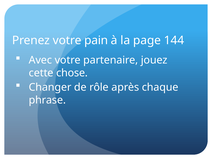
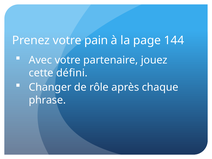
chose: chose -> défini (72, 73)
